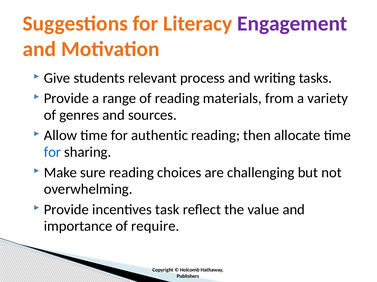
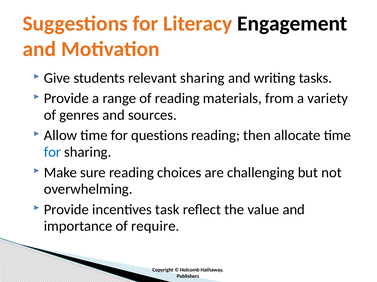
Engagement colour: purple -> black (292, 24)
relevant process: process -> sharing (202, 78)
authentic: authentic -> questions (160, 136)
